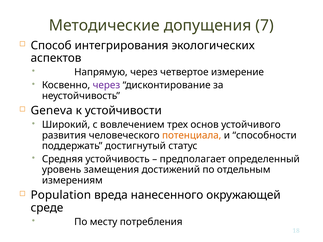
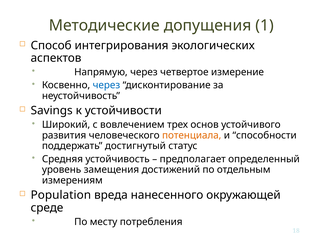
7: 7 -> 1 (265, 26)
через colour: purple -> blue (106, 85)
Geneva: Geneva -> Savings (52, 111)
